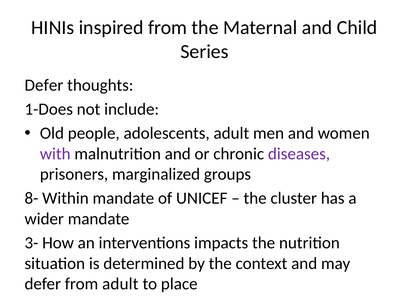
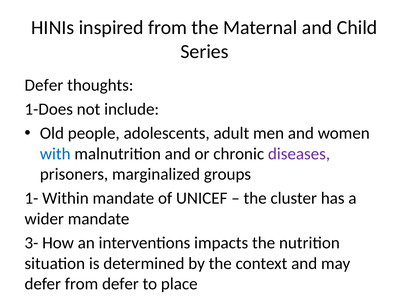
with colour: purple -> blue (55, 154)
8-: 8- -> 1- (31, 198)
from adult: adult -> defer (120, 284)
